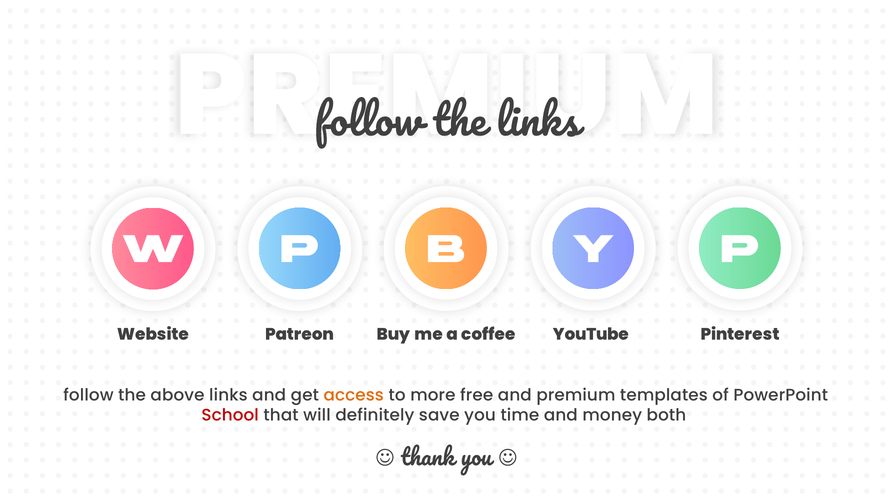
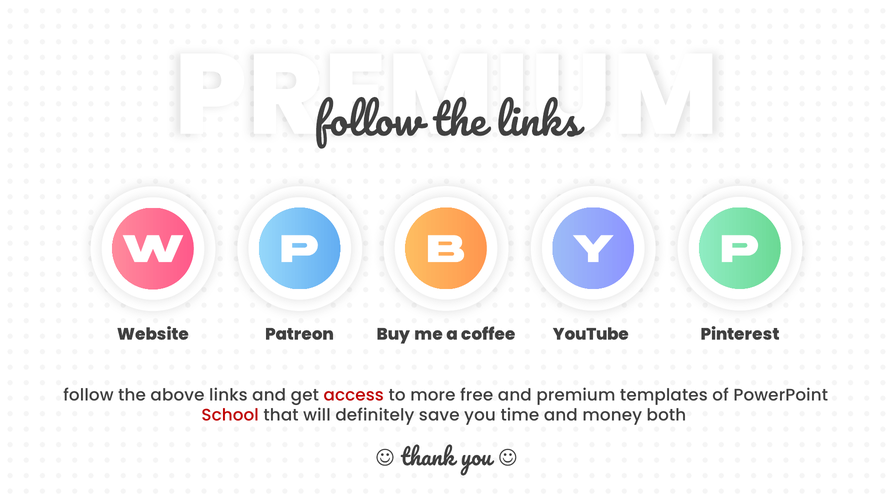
access colour: orange -> red (354, 395)
